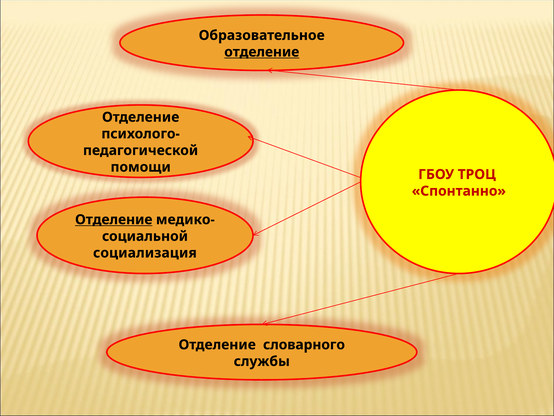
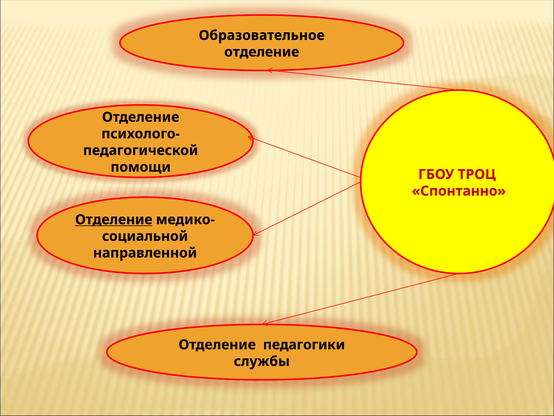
отделение underline: present -> none (262, 52)
социализация: социализация -> направленной (145, 253)
словарного: словарного -> педагогики (304, 344)
